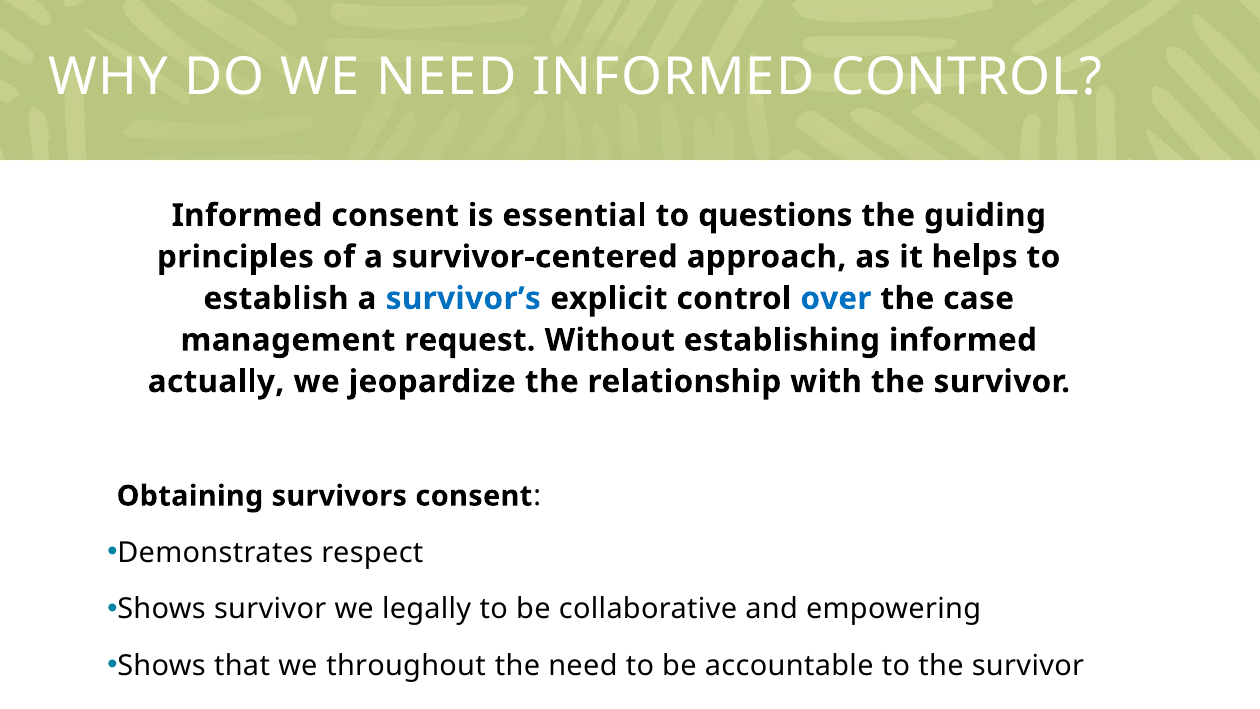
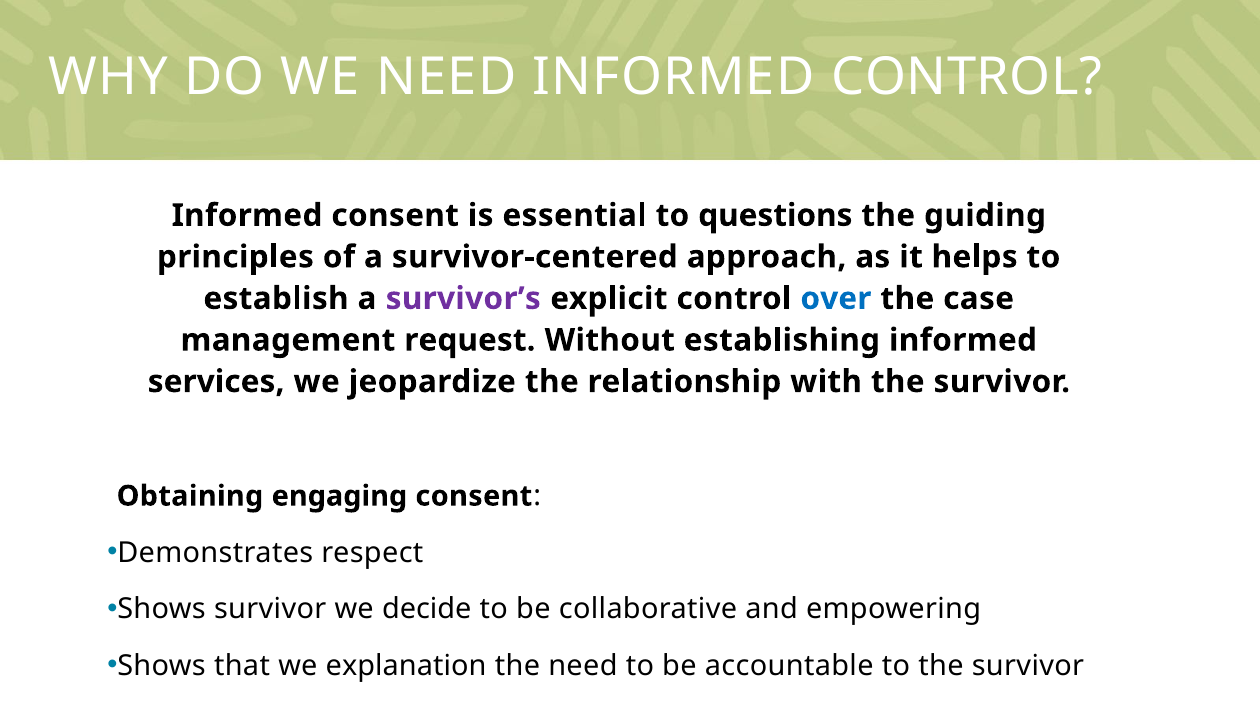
survivor’s colour: blue -> purple (463, 298)
actually: actually -> services (216, 382)
survivors: survivors -> engaging (339, 496)
legally: legally -> decide (427, 609)
throughout: throughout -> explanation (406, 665)
